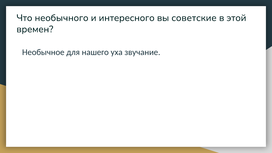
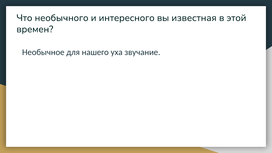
советские: советские -> известная (194, 18)
